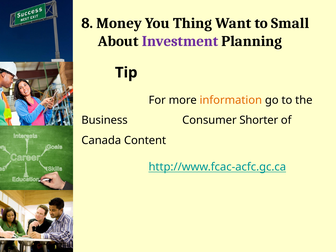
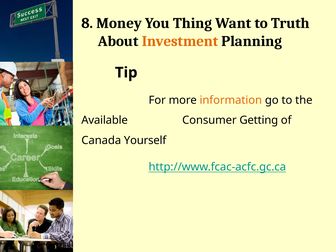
Small: Small -> Truth (290, 23)
Investment colour: purple -> orange (180, 41)
Business: Business -> Available (105, 120)
Shorter: Shorter -> Getting (259, 120)
Content: Content -> Yourself (145, 140)
